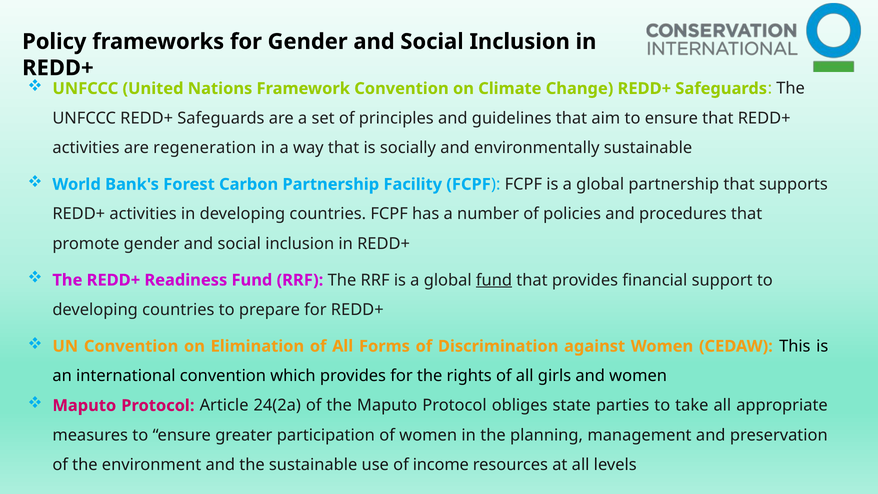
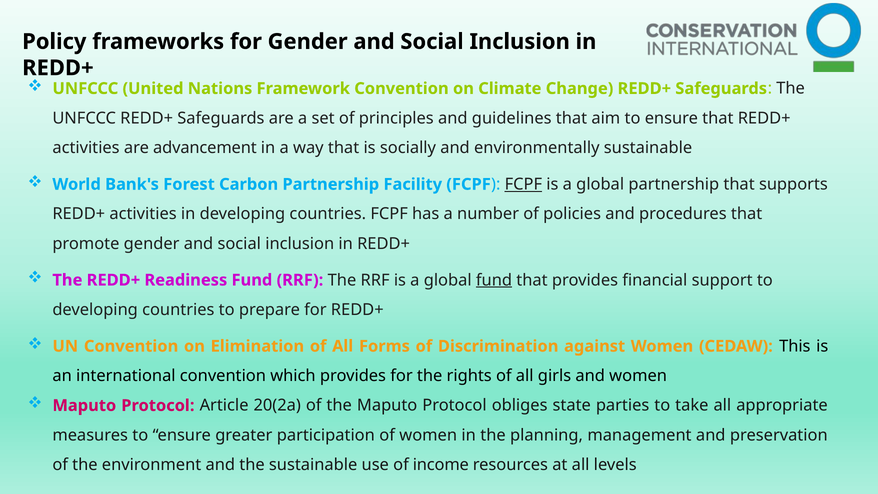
regeneration: regeneration -> advancement (205, 148)
FCPF underline: none -> present (523, 184)
24(2a: 24(2a -> 20(2a (277, 405)
